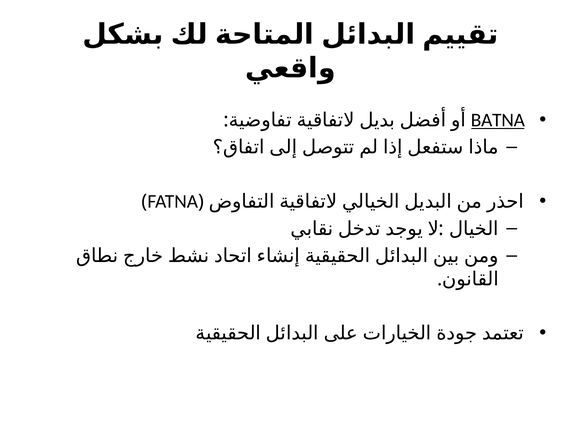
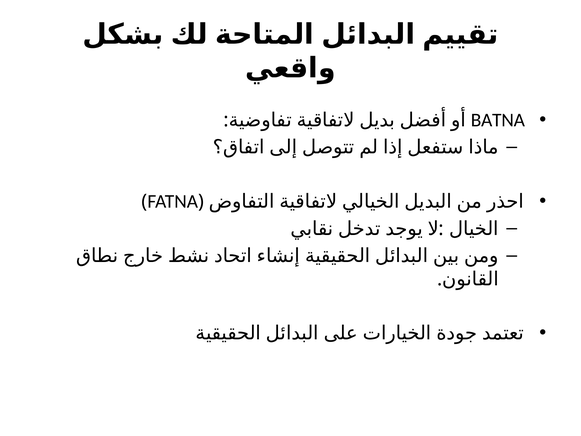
BATNA underline: present -> none (498, 120)
